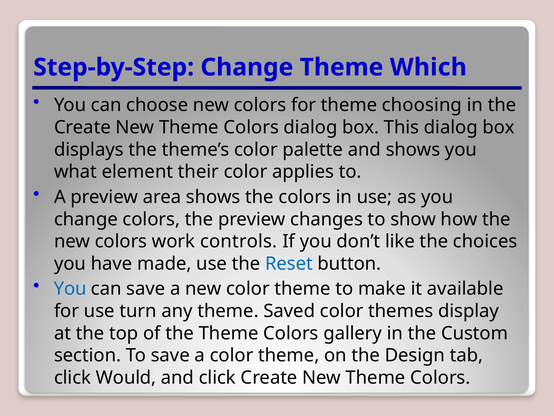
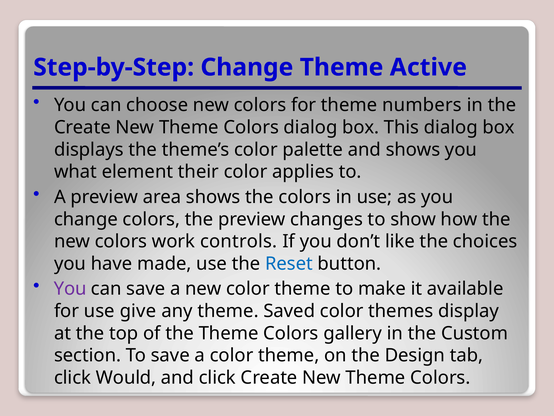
Which: Which -> Active (428, 67)
choosing: choosing -> numbers (422, 105)
You colour: blue -> purple (70, 289)
turn: turn -> give (138, 311)
